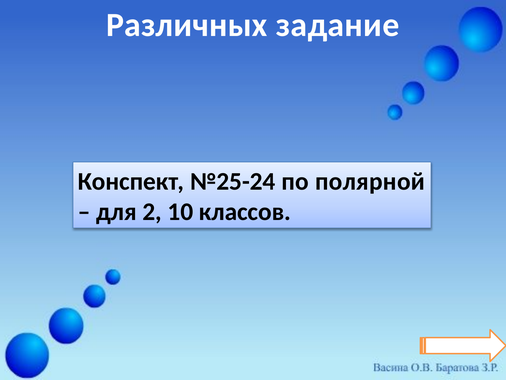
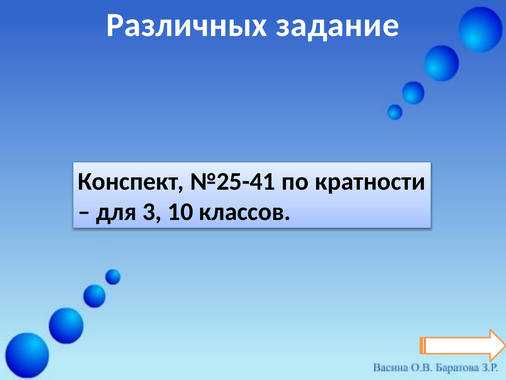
№25-24: №25-24 -> №25-41 (233, 181)
полярной: полярной -> кратности (370, 181)
2: 2 -> 3 (152, 212)
